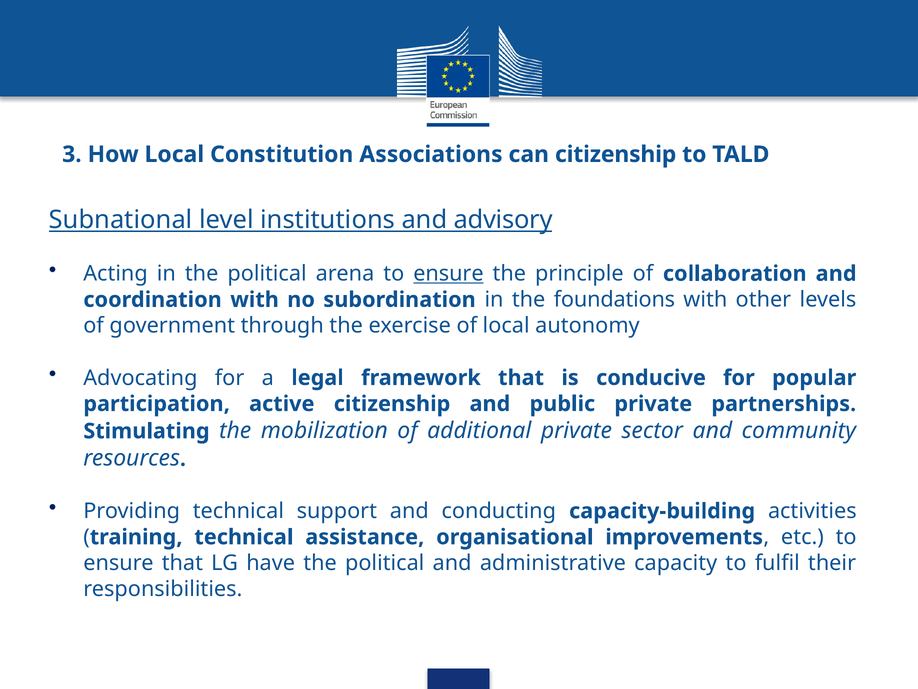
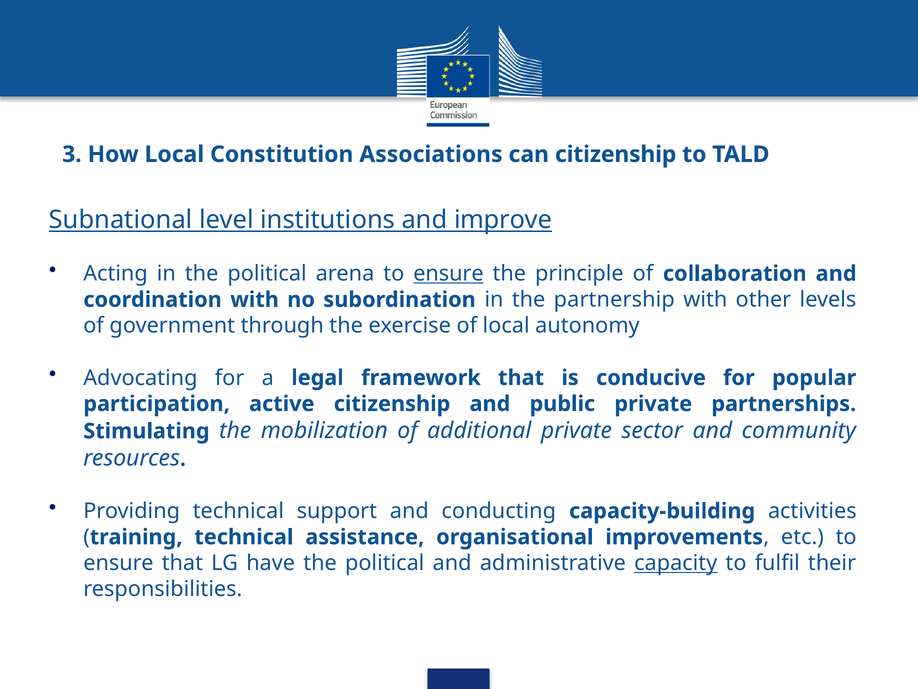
advisory: advisory -> improve (503, 219)
foundations: foundations -> partnership (614, 300)
capacity underline: none -> present (676, 563)
